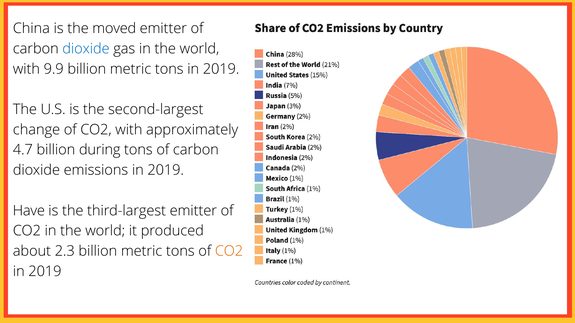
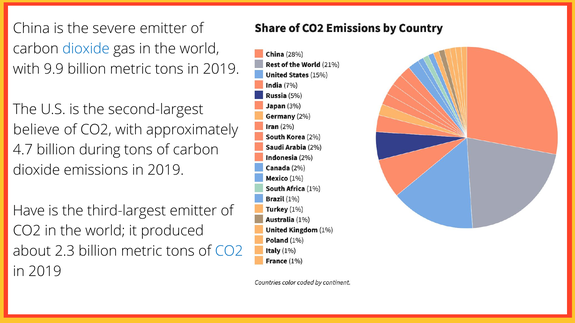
moved: moved -> severe (114, 28)
change: change -> believe (36, 130)
CO2 colour: orange -> blue (229, 251)
